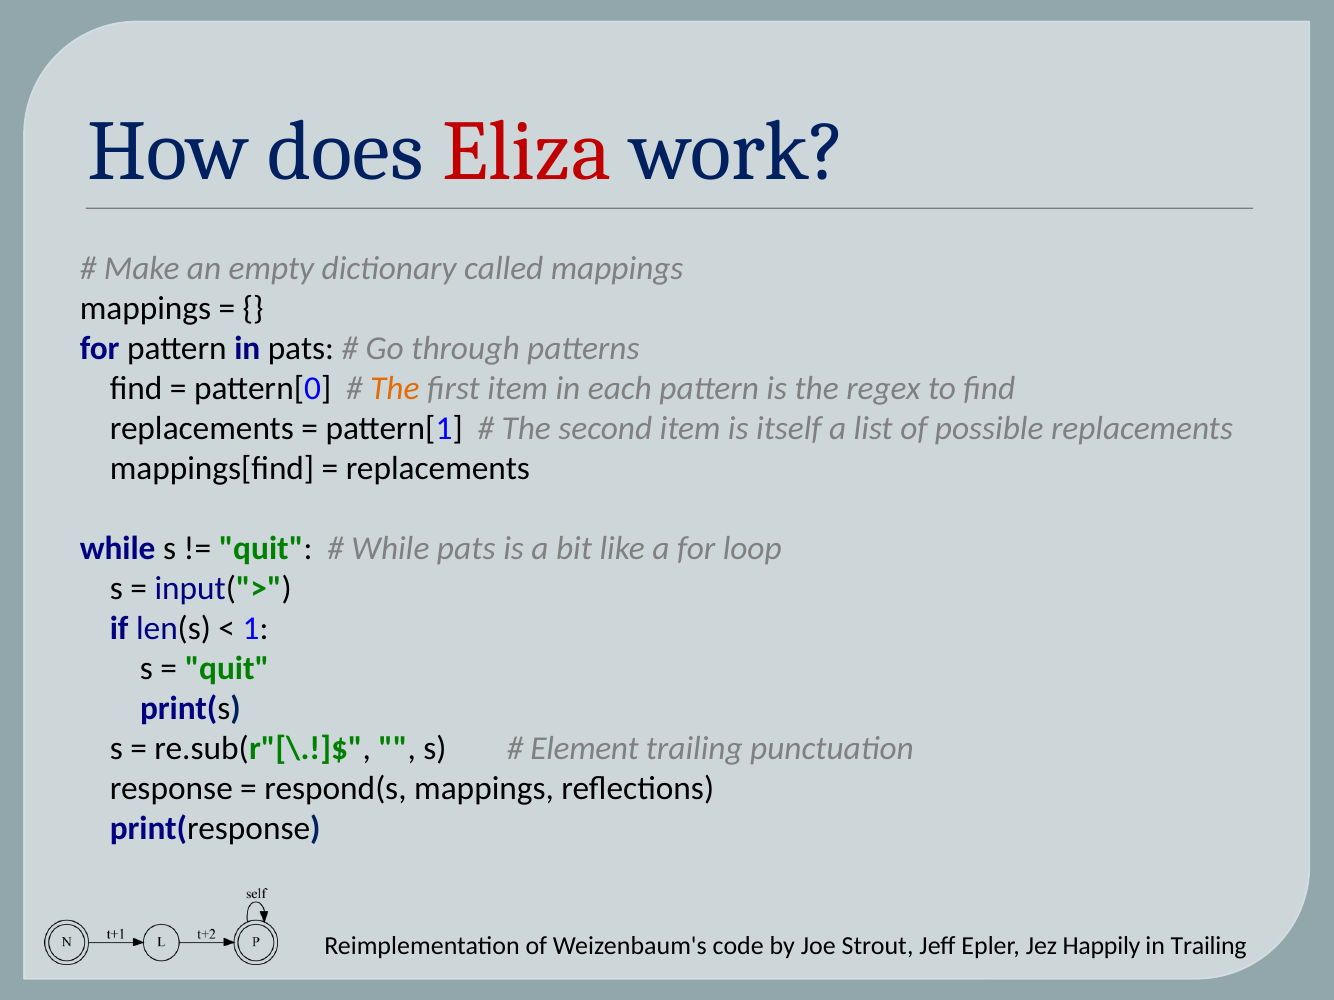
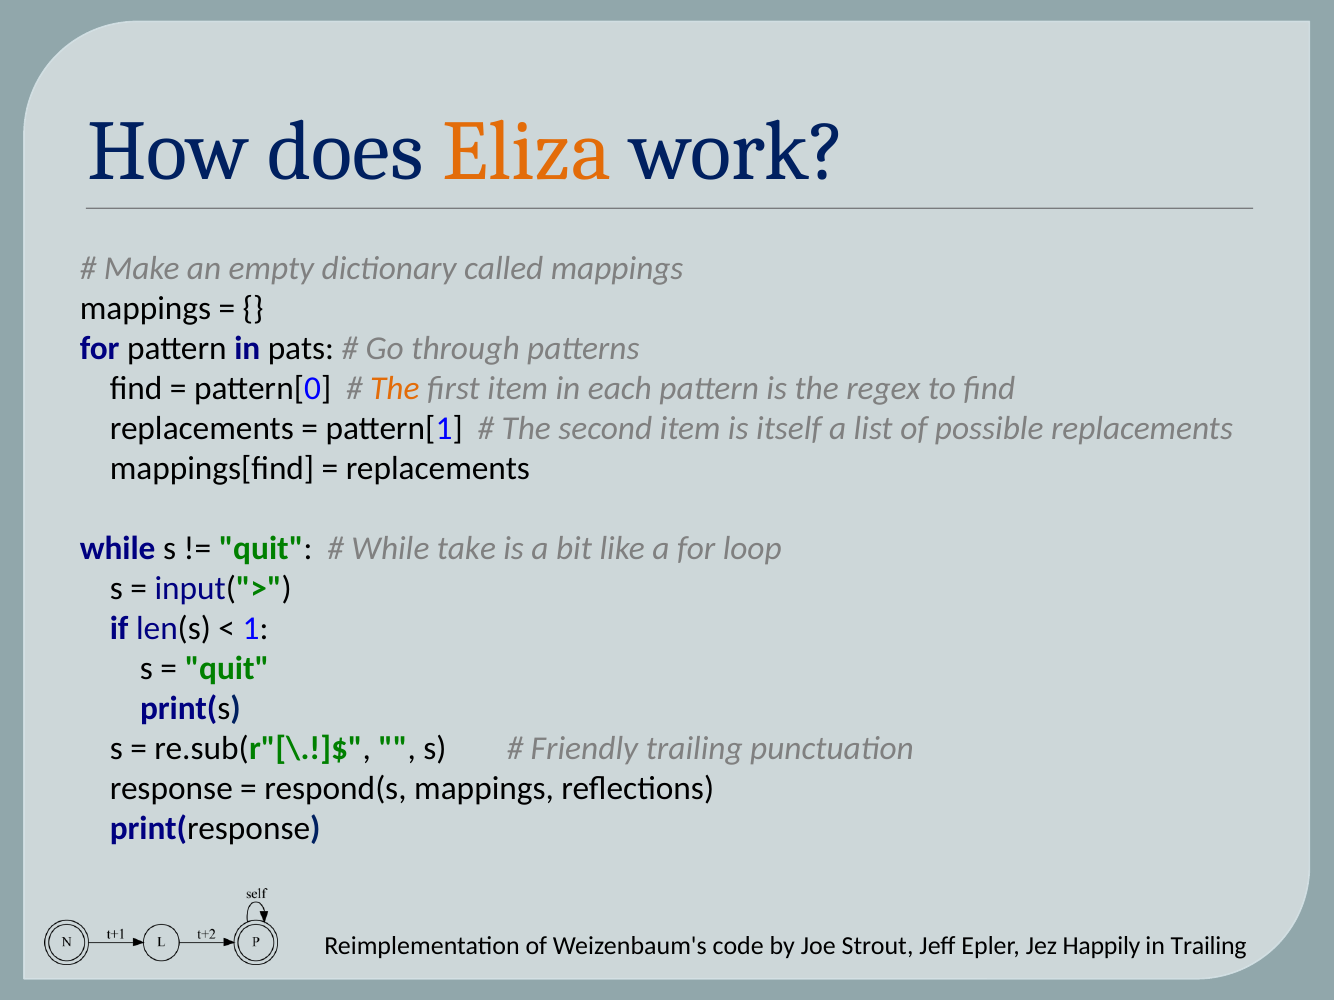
Eliza colour: red -> orange (527, 152)
While pats: pats -> take (466, 549)
Element: Element -> Friendly (584, 749)
